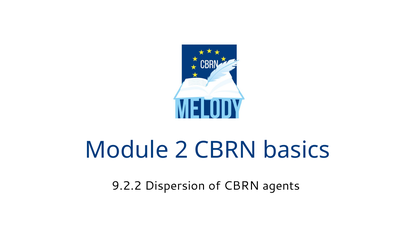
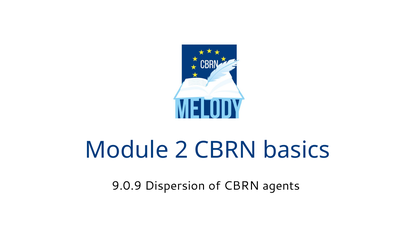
9.2.2: 9.2.2 -> 9.0.9 (127, 186)
